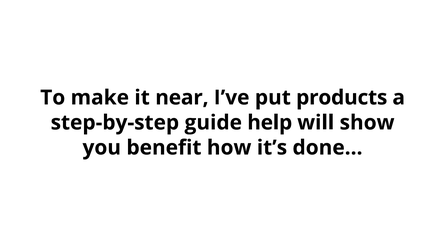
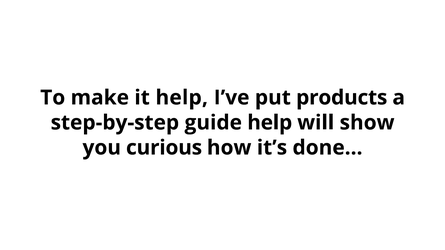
it near: near -> help (182, 98)
benefit: benefit -> curious (164, 148)
